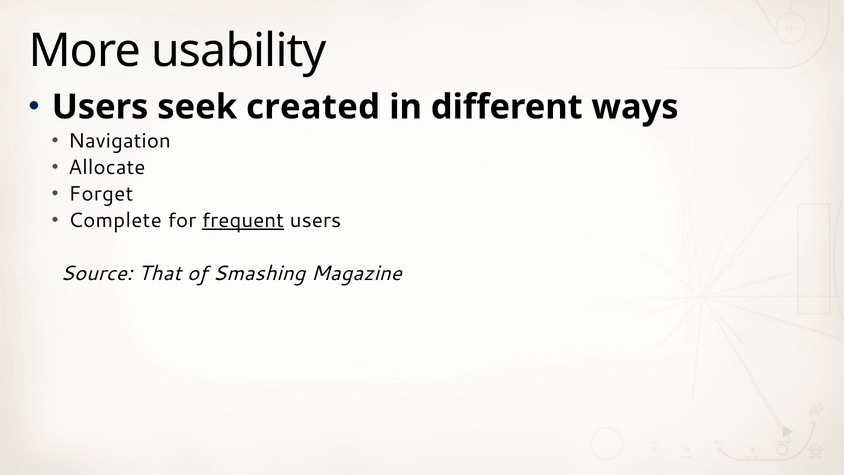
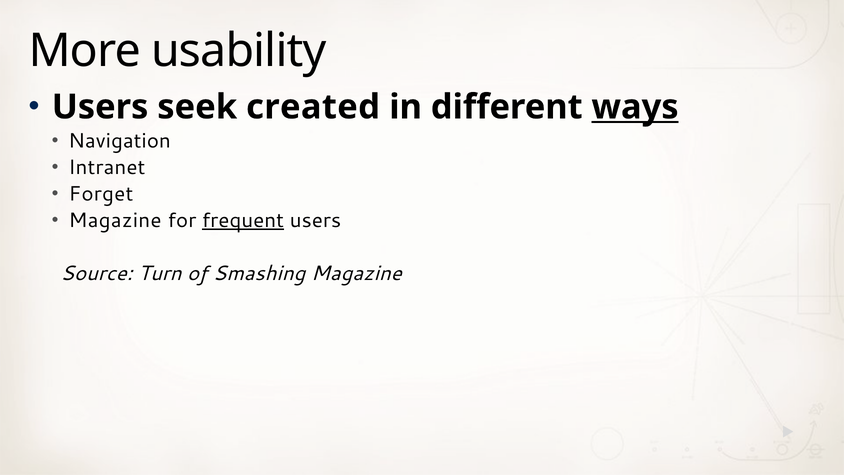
ways underline: none -> present (635, 107)
Allocate: Allocate -> Intranet (107, 167)
Complete: Complete -> Magazine (115, 220)
That: That -> Turn (160, 273)
